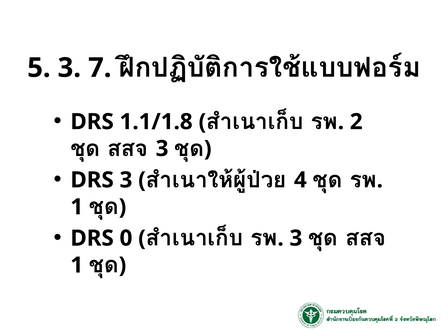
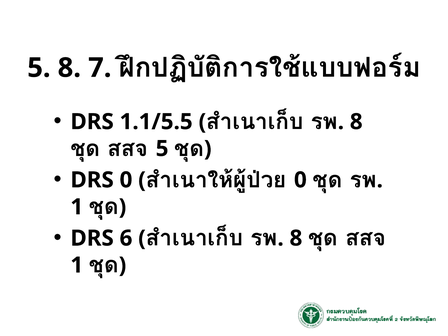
5 3: 3 -> 8 (69, 68)
1.1/1.8: 1.1/1.8 -> 1.1/5.5 (156, 122)
2: 2 -> 8 (356, 122)
3: 3 -> 5 (162, 149)
DRS 3: 3 -> 0 (126, 180)
4: 4 -> 0 (300, 180)
0: 0 -> 6 (126, 238)
3: 3 -> 8 (296, 238)
